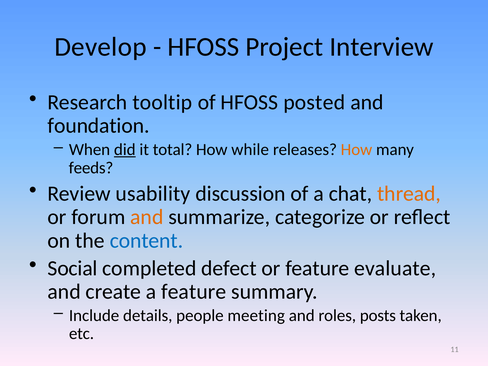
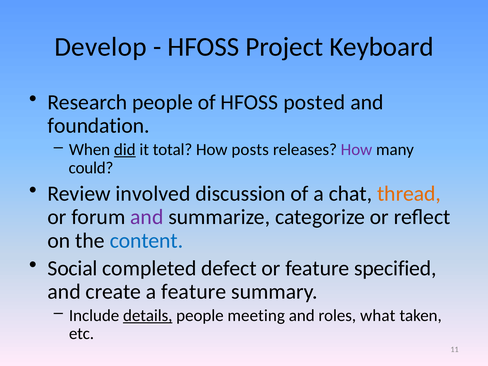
Interview: Interview -> Keyboard (381, 47)
Research tooltip: tooltip -> people (162, 102)
while: while -> posts (250, 149)
How colour: orange -> purple (356, 149)
feeds: feeds -> could (91, 168)
usability: usability -> involved (153, 194)
and colour: orange -> purple (147, 217)
evaluate: evaluate -> specified (395, 268)
details underline: none -> present (148, 315)
posts: posts -> what (378, 315)
